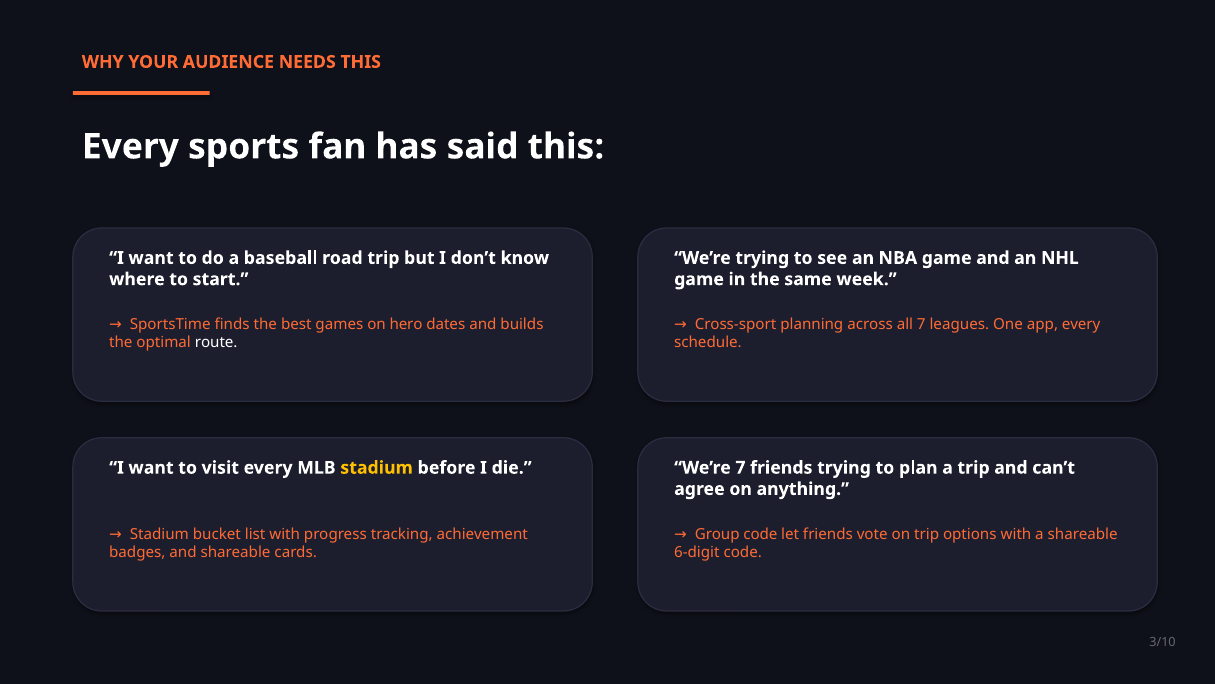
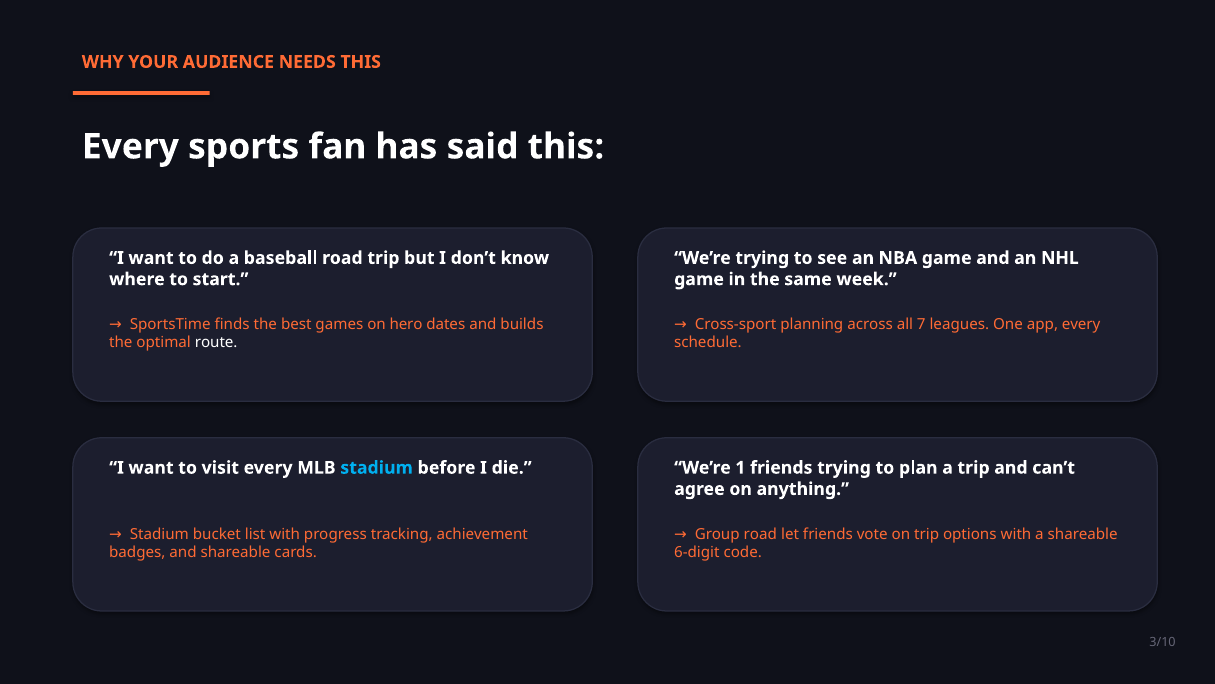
We’re 7: 7 -> 1 (740, 467)
stadium colour: yellow -> light blue (377, 467)
Group code: code -> road (760, 534)
